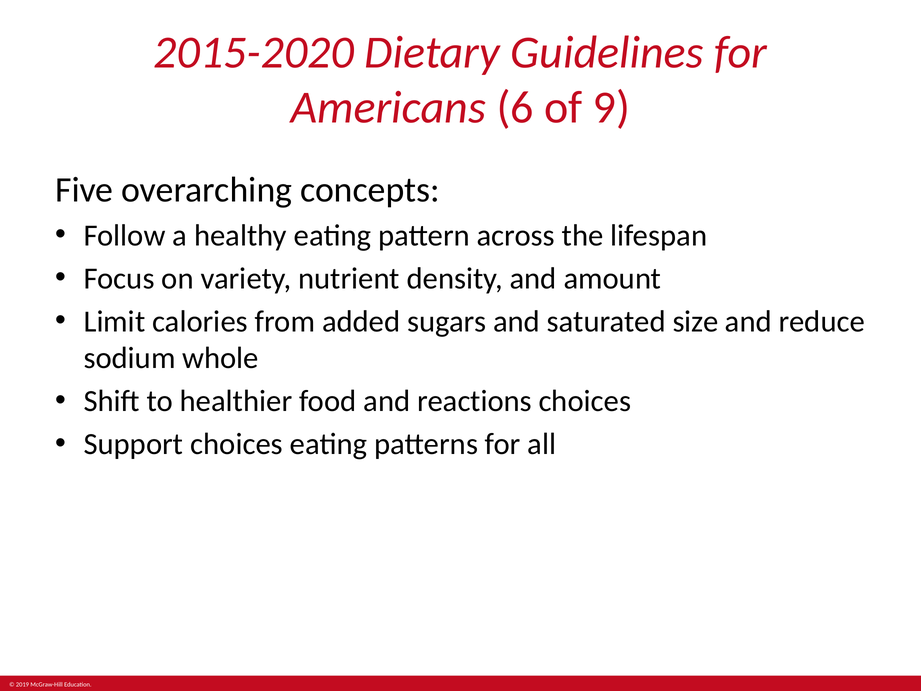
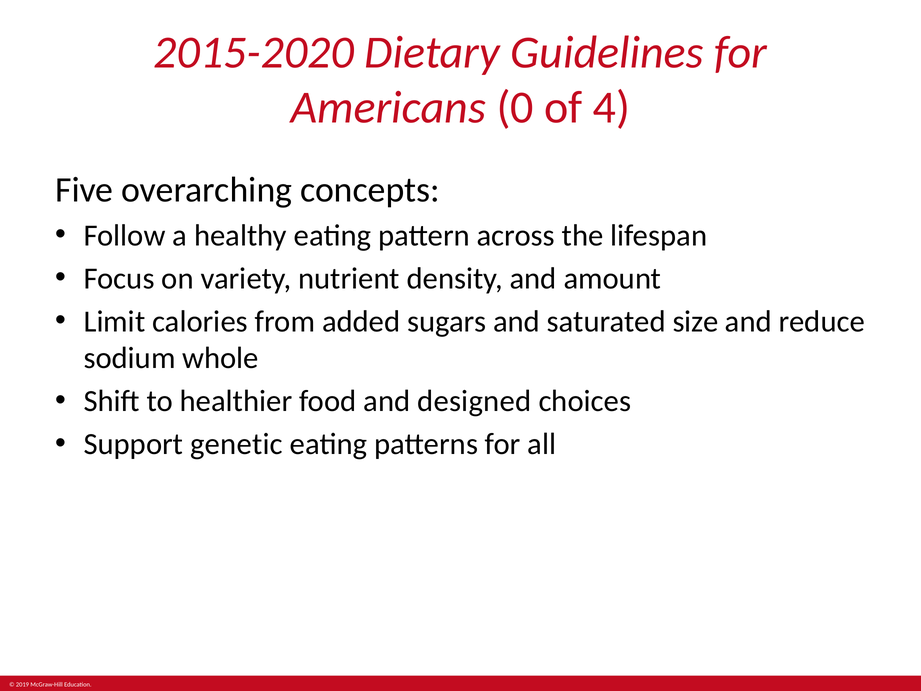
6: 6 -> 0 (515, 108)
9: 9 -> 4 (611, 108)
reactions: reactions -> designed (474, 401)
Support choices: choices -> genetic (236, 444)
